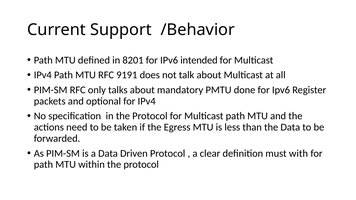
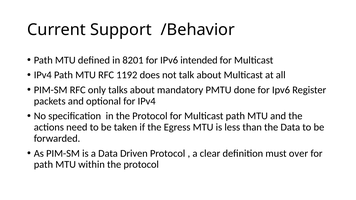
9191: 9191 -> 1192 (127, 75)
with: with -> over (299, 154)
